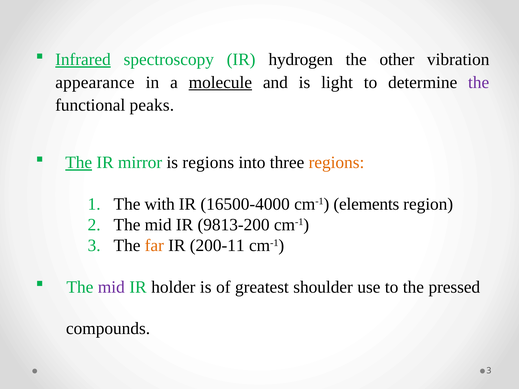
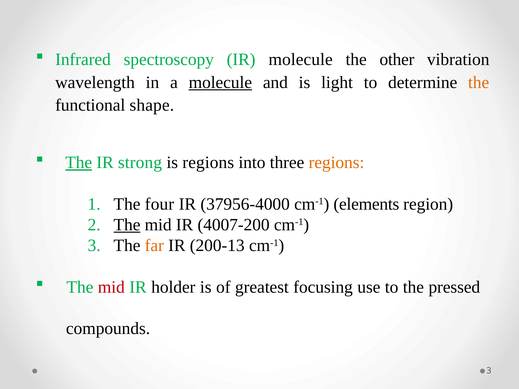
Infrared underline: present -> none (83, 60)
IR hydrogen: hydrogen -> molecule (301, 60)
appearance: appearance -> wavelength (95, 82)
the colour: purple -> orange (479, 82)
peaks: peaks -> shape (152, 105)
mirror: mirror -> strong (140, 163)
with: with -> four (159, 204)
16500-4000: 16500-4000 -> 37956-4000 (245, 204)
The underline: none -> present (127, 225)
9813-200: 9813-200 -> 4007-200 (234, 225)
200-11: 200-11 -> 200-13 (217, 246)
mid colour: purple -> red (111, 287)
shoulder: shoulder -> focusing (323, 287)
